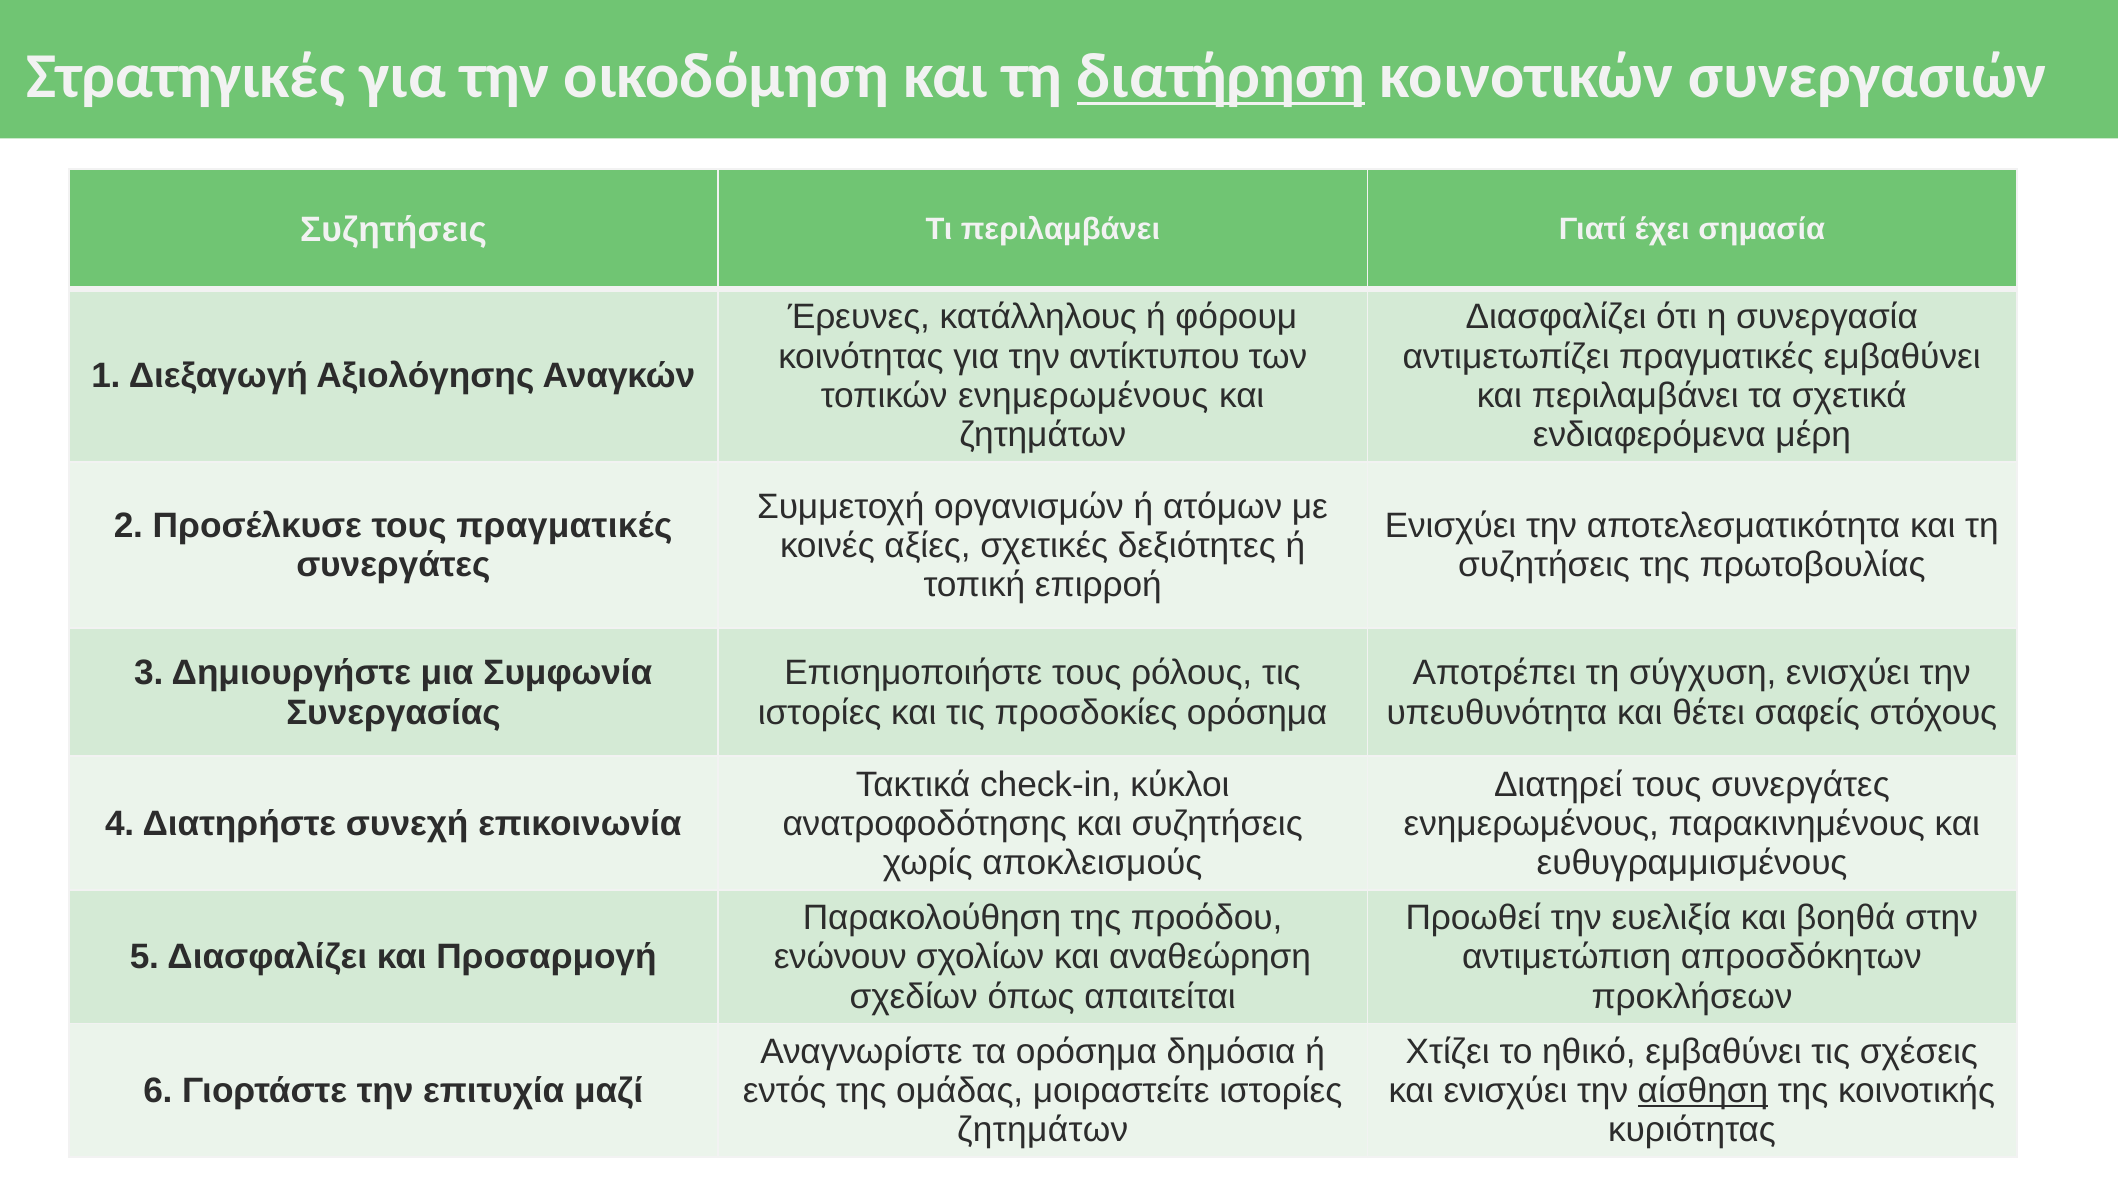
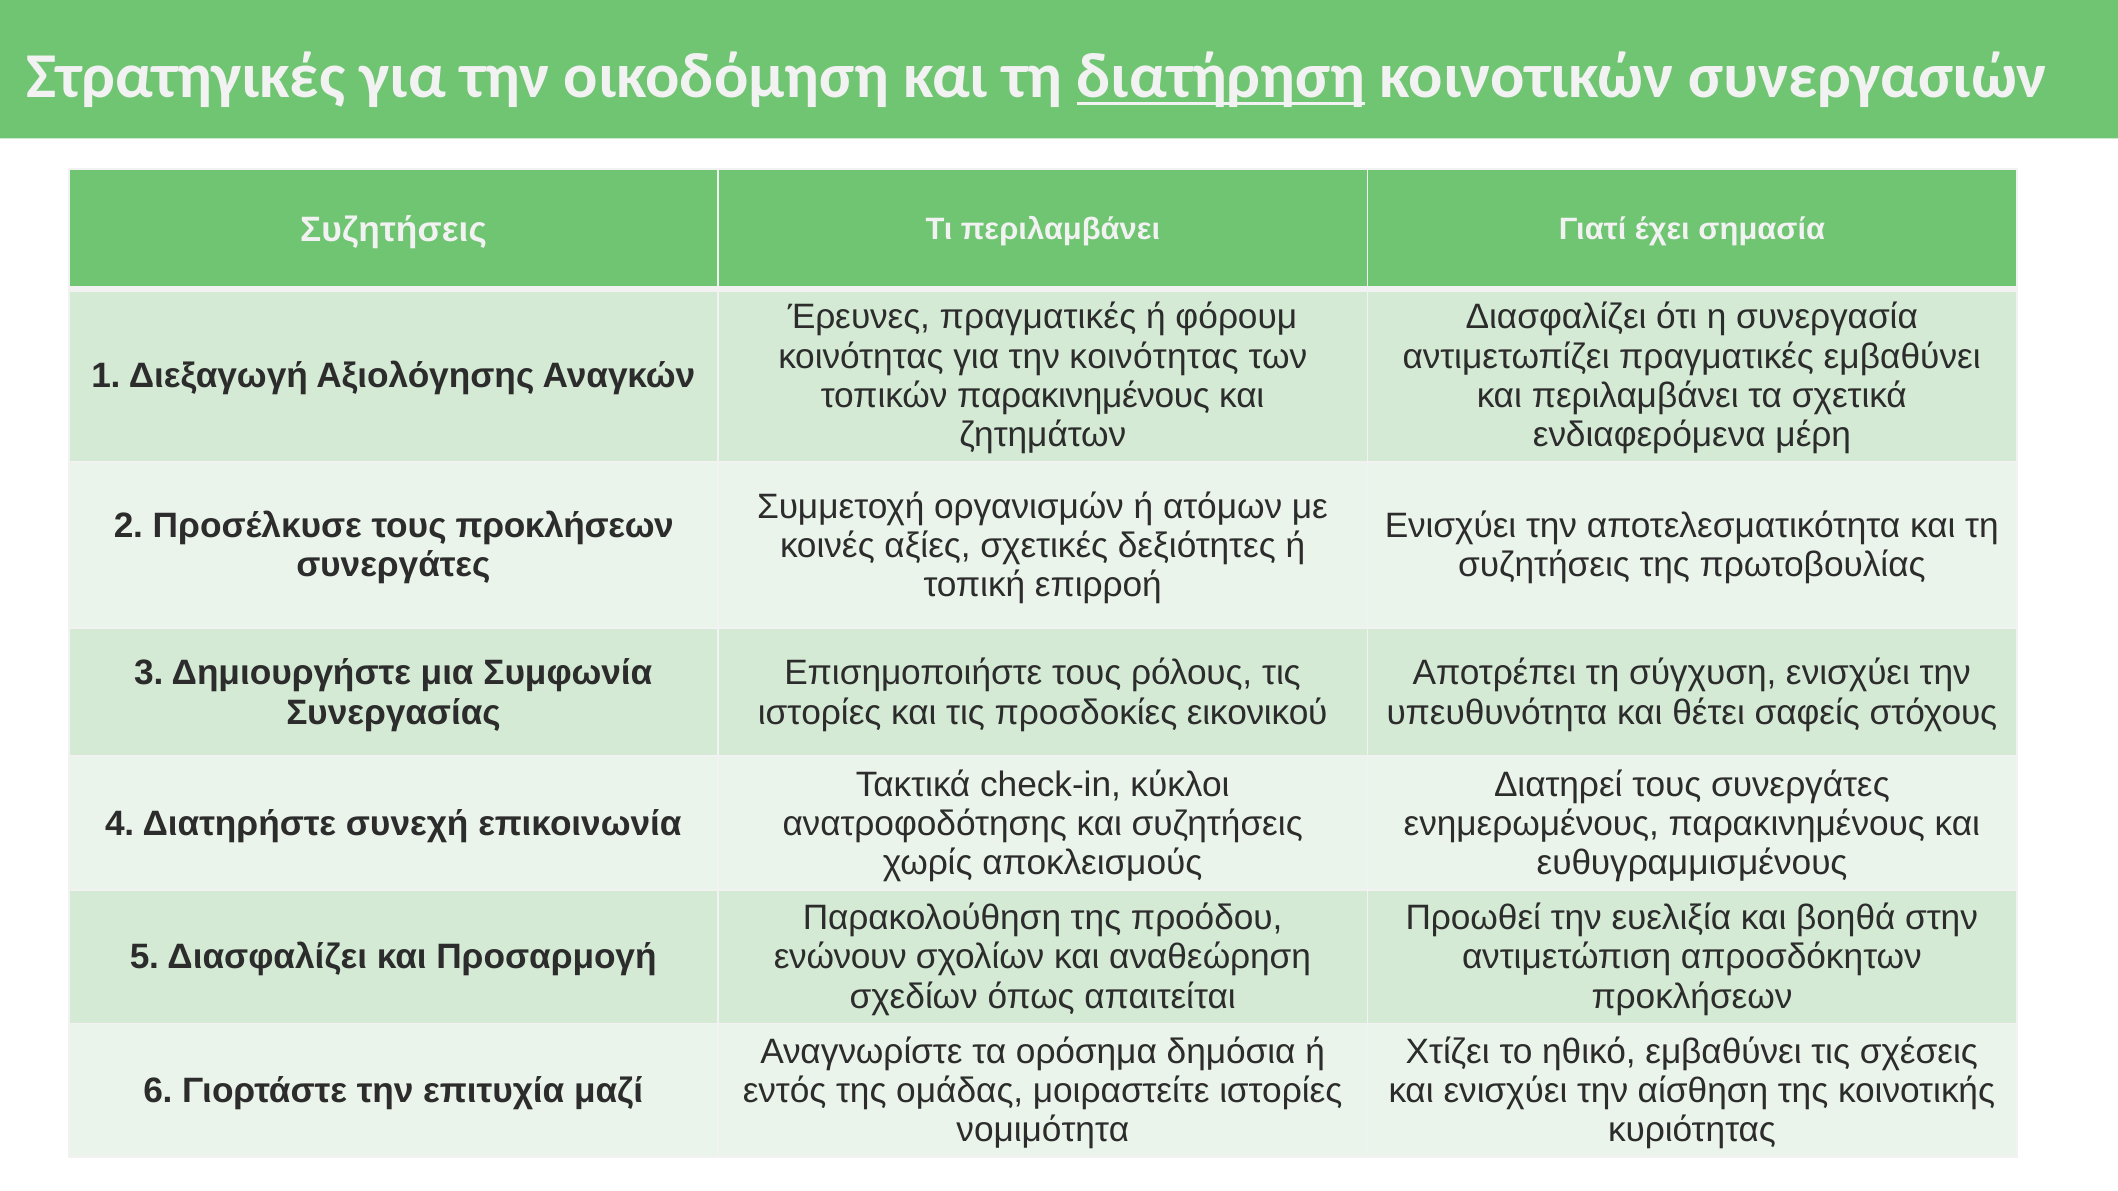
Έρευνες κατάλληλους: κατάλληλους -> πραγματικές (1038, 317)
την αντίκτυπου: αντίκτυπου -> κοινότητας (1154, 357)
τοπικών ενημερωμένους: ενημερωμένους -> παρακινημένους (1083, 396)
τους πραγματικές: πραγματικές -> προκλήσεων (565, 526)
προσδοκίες ορόσημα: ορόσημα -> εικονικού (1257, 713)
αίσθηση underline: present -> none (1703, 1091)
ζητημάτων: ζητημάτων -> νομιμότητα (1043, 1130)
